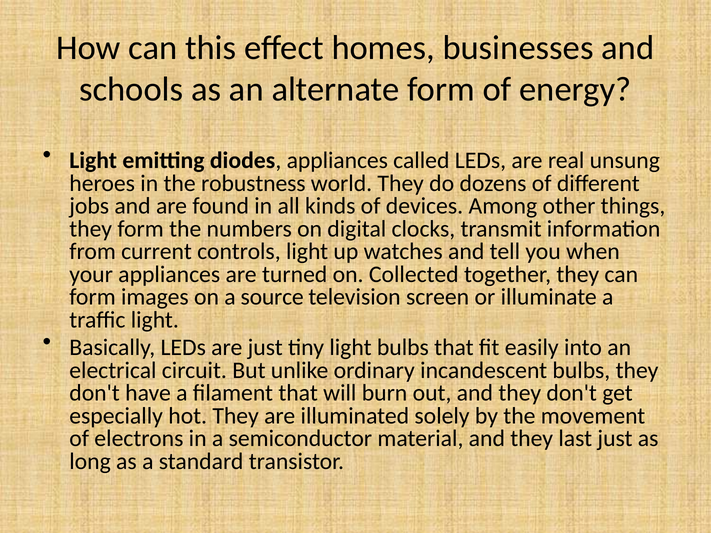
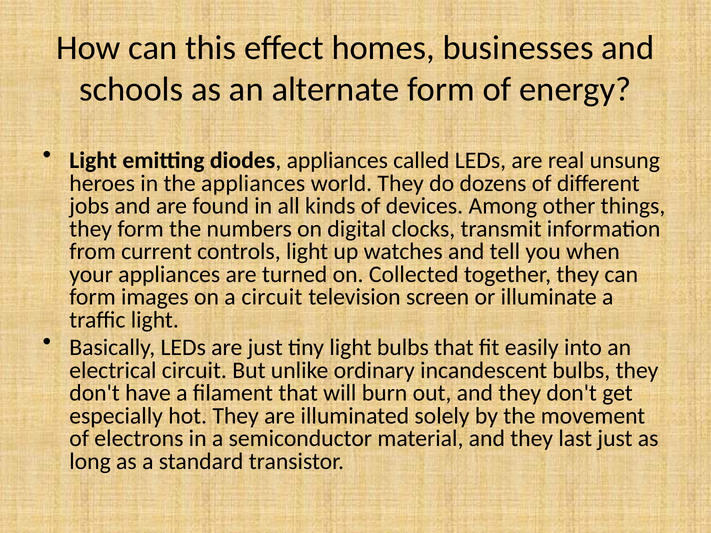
the robustness: robustness -> appliances (253, 183)
a source: source -> circuit (272, 297)
